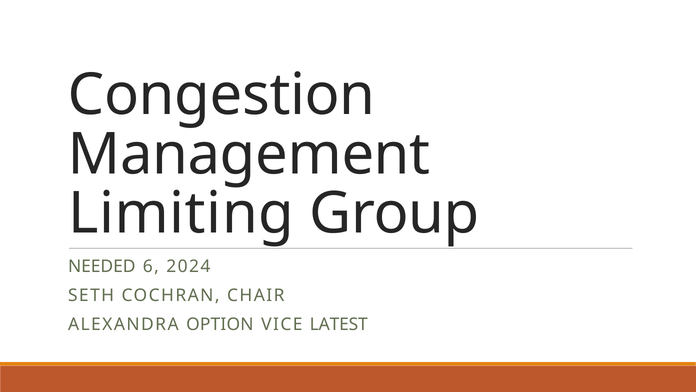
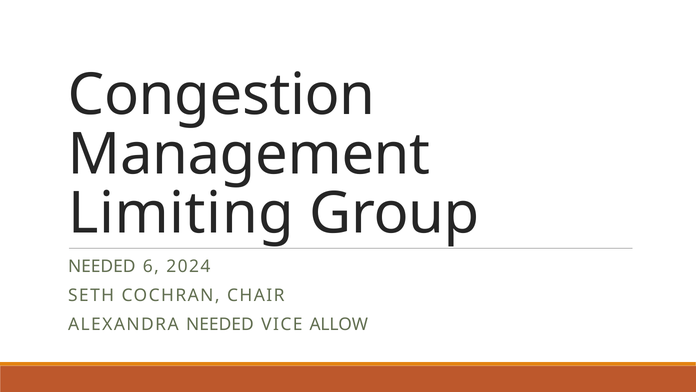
ALEXANDRA OPTION: OPTION -> NEEDED (220, 324)
LATEST: LATEST -> ALLOW (339, 324)
